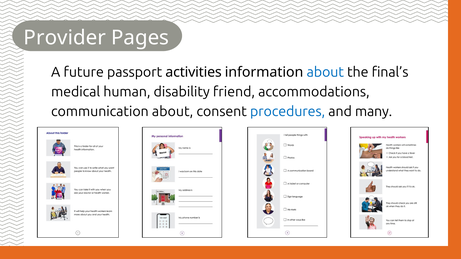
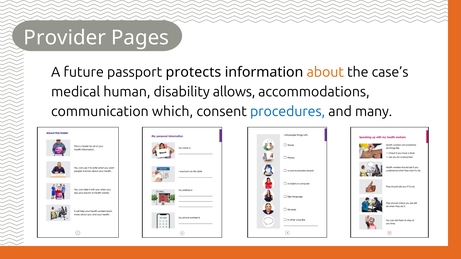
activities: activities -> protects (193, 72)
about colour: blue -> orange (325, 72)
final’s: final’s -> case’s (390, 72)
friend: friend -> allows (234, 92)
communication about: about -> which (173, 112)
